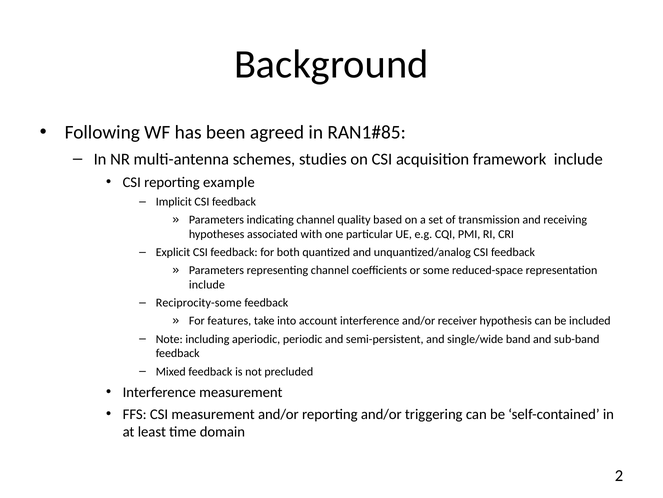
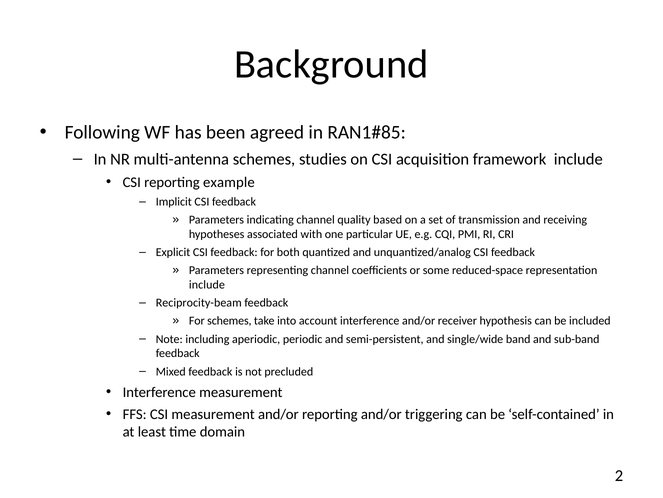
Reciprocity-some: Reciprocity-some -> Reciprocity-beam (199, 302)
For features: features -> schemes (229, 320)
